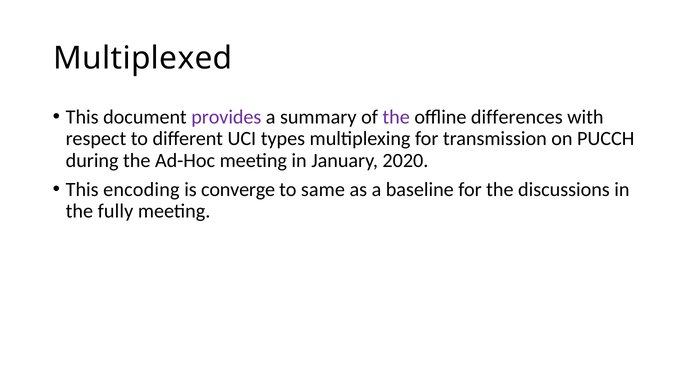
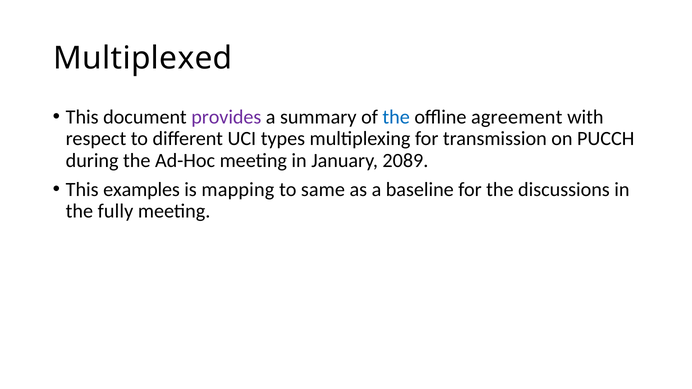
the colour: purple -> blue (396, 117)
differences: differences -> agreement (517, 117)
2020: 2020 -> 2089 (405, 161)
encoding: encoding -> examples (142, 190)
converge: converge -> mapping (238, 190)
